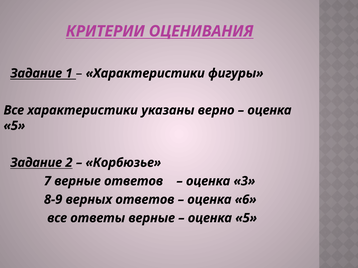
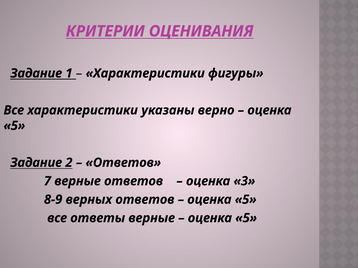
Корбюзье: Корбюзье -> Ответов (123, 163)
6: 6 -> 5 (246, 200)
